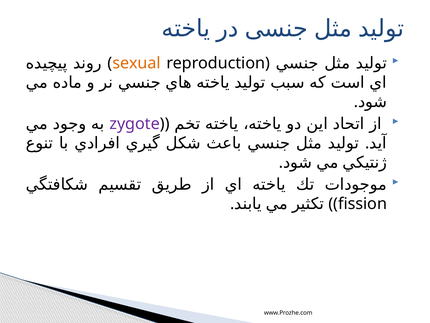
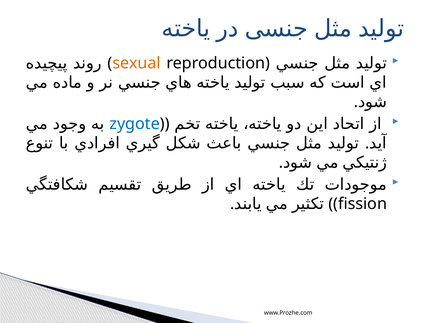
zygote colour: purple -> blue (135, 124)
